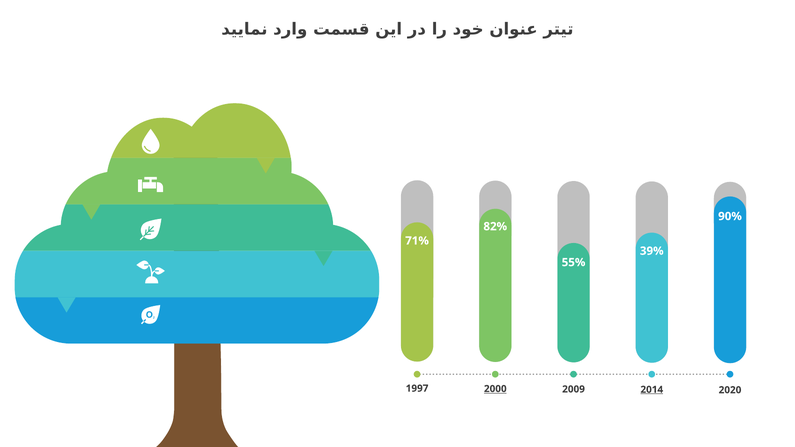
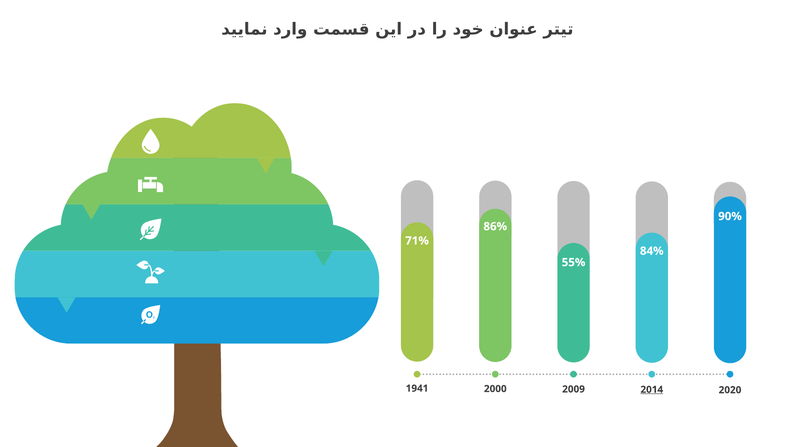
82%: 82% -> 86% (495, 227)
39%: 39% -> 84% (652, 251)
1997: 1997 -> 1941 (417, 389)
2000 underline: present -> none (495, 389)
